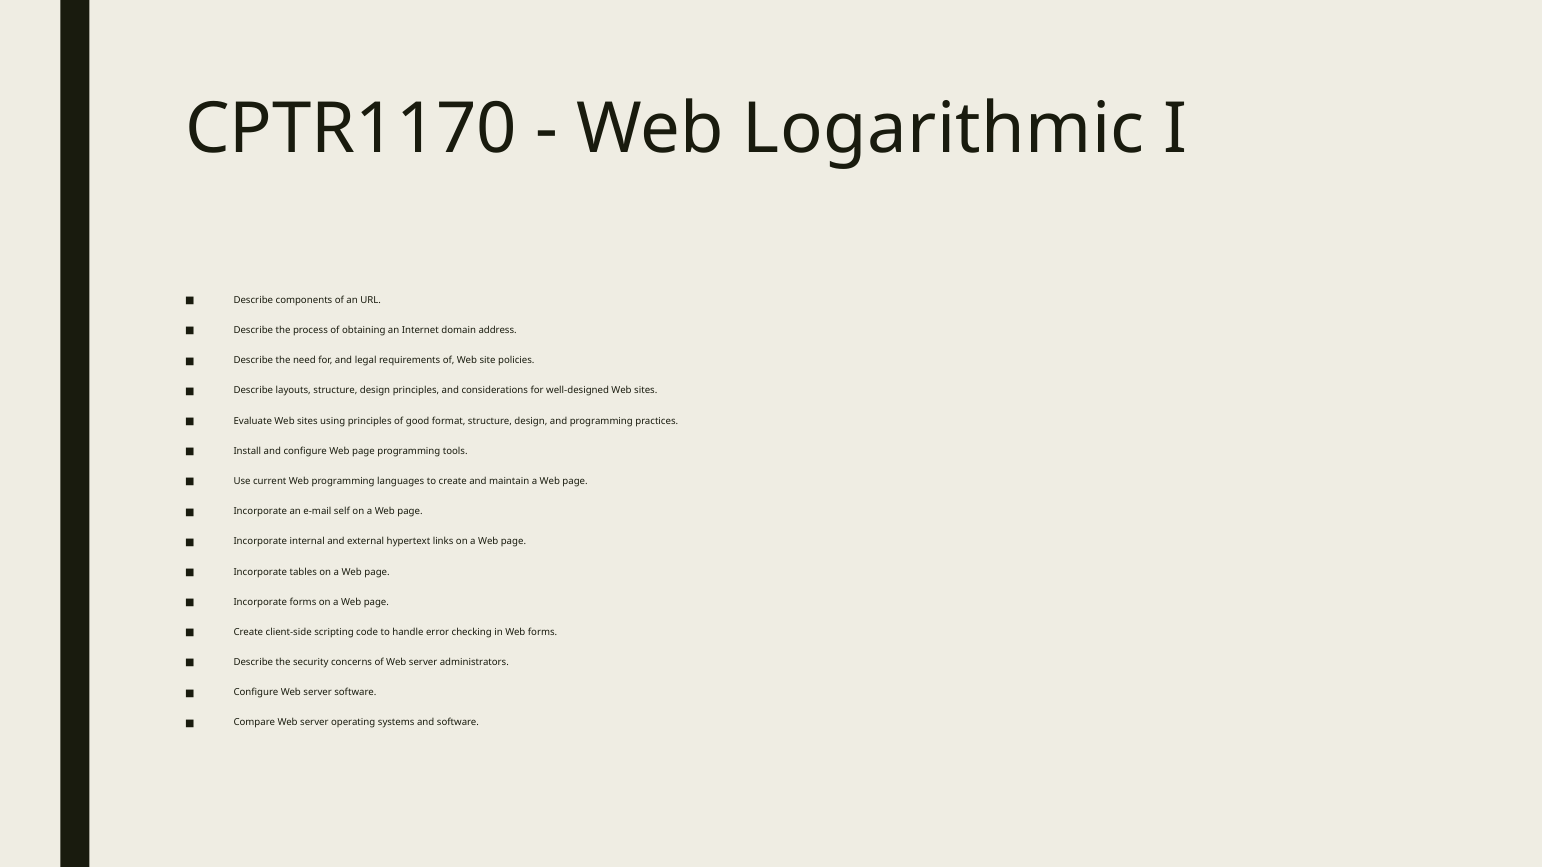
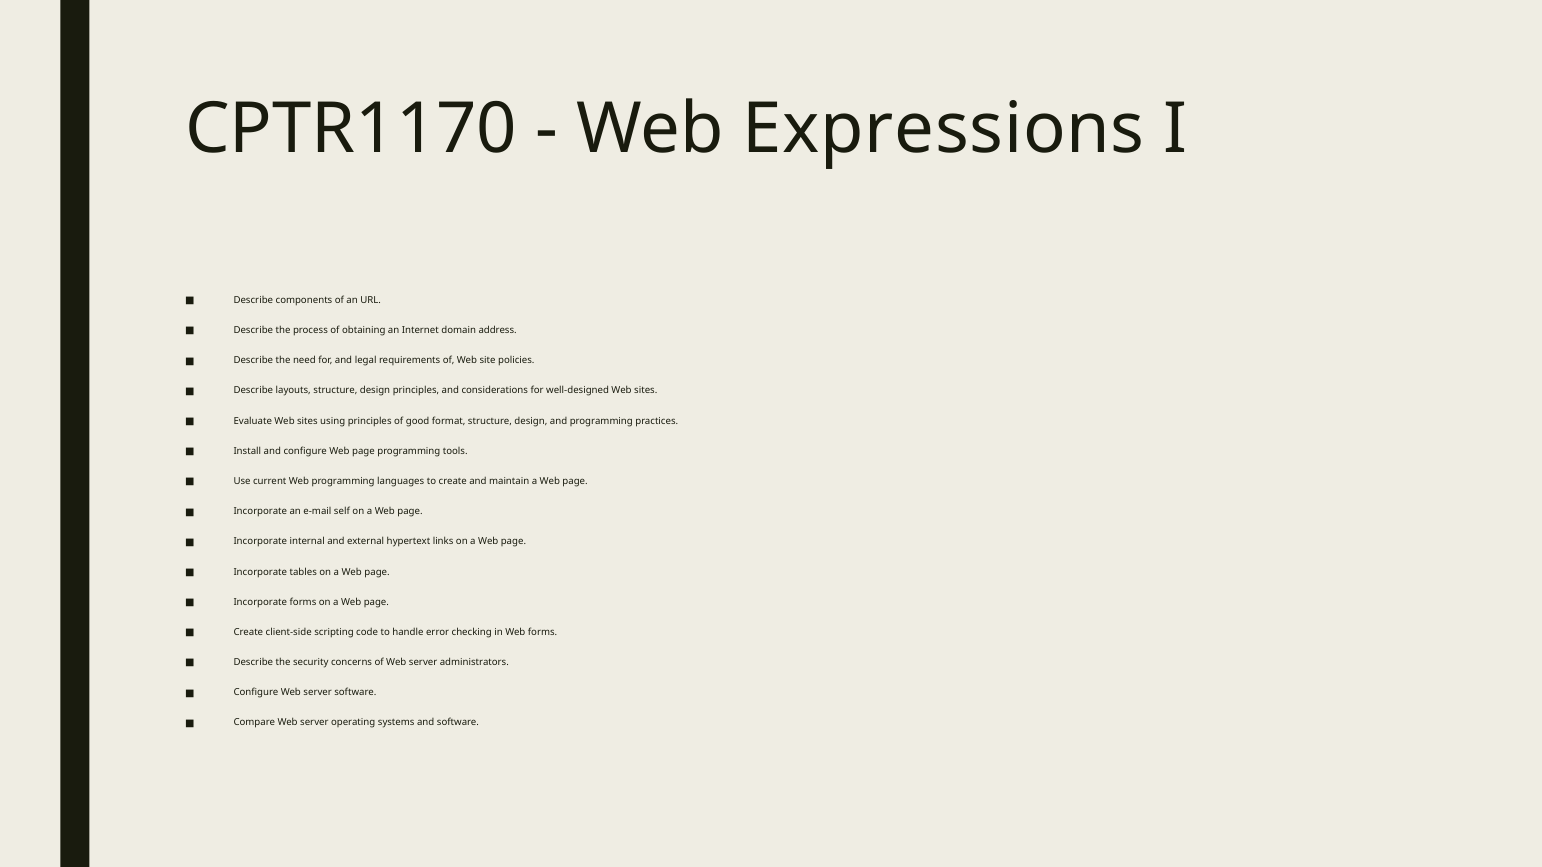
Logarithmic: Logarithmic -> Expressions (944, 130)
